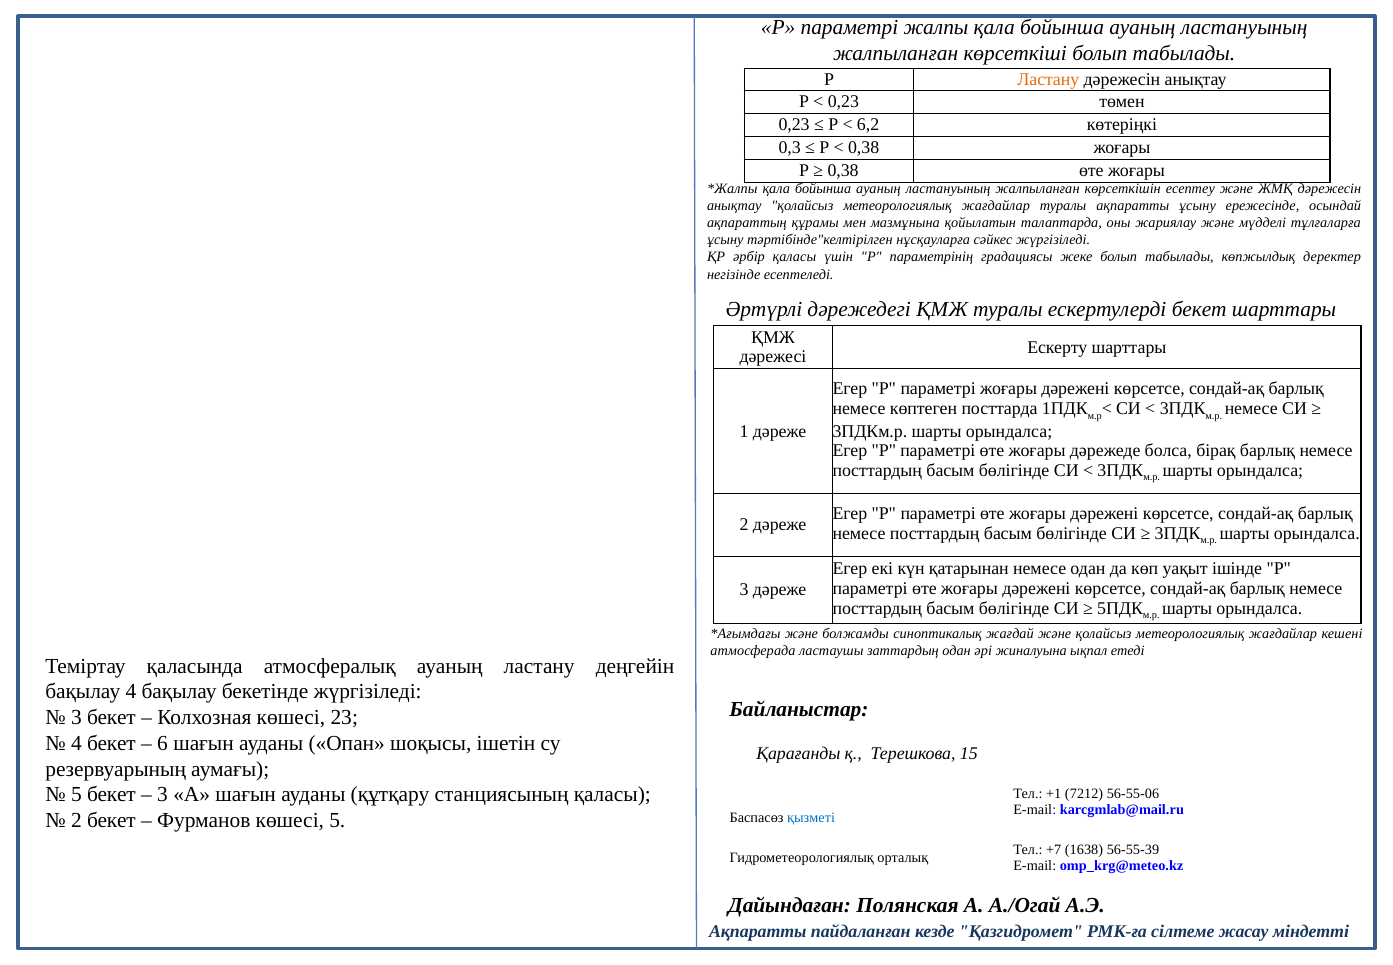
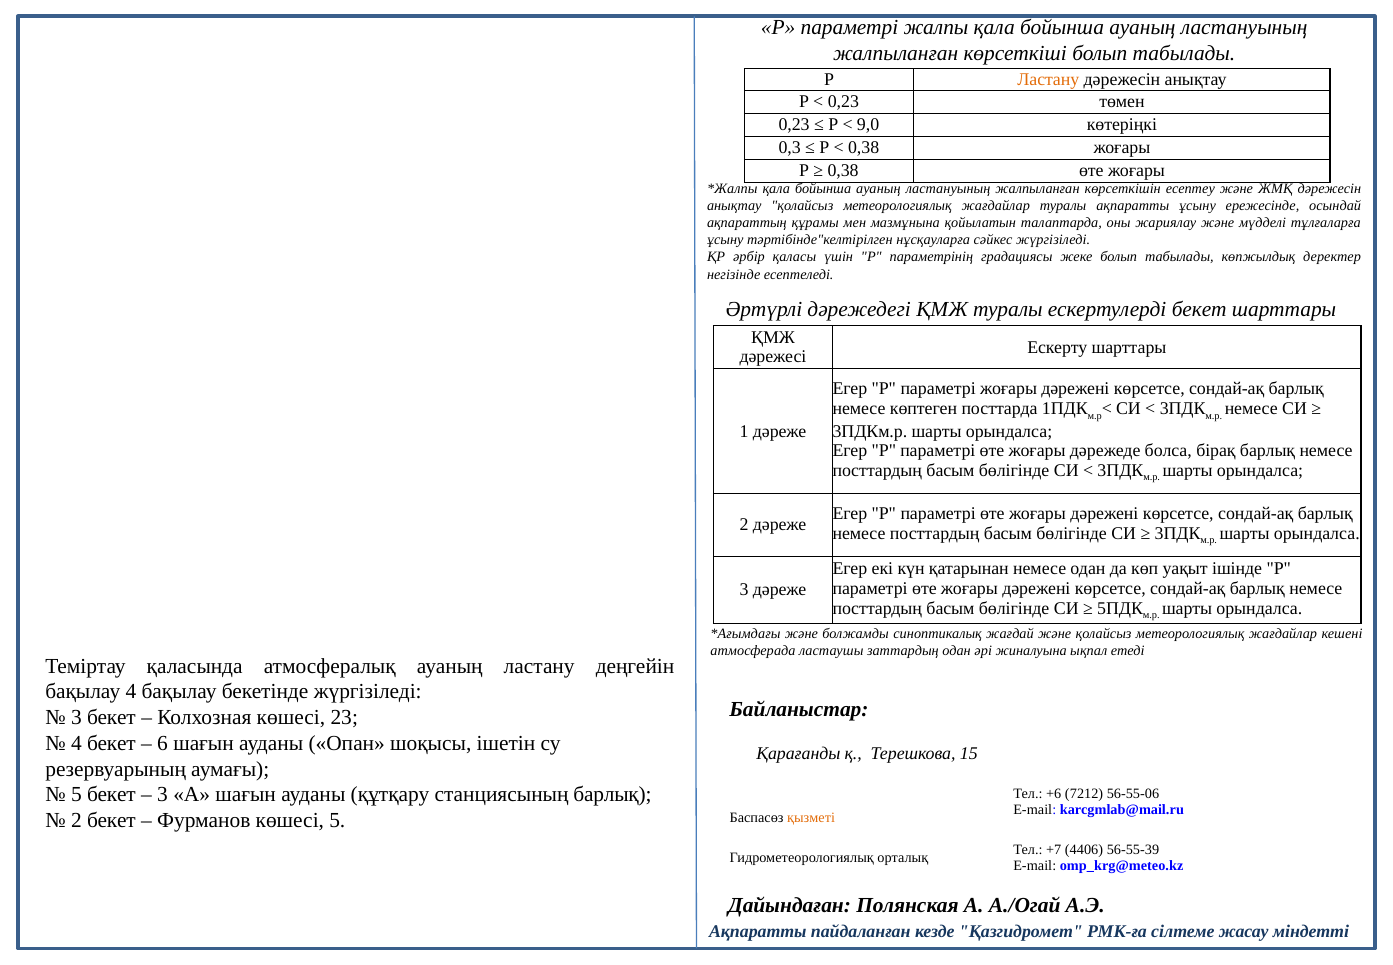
6,2: 6,2 -> 9,0 (868, 124)
станциясының қаласы: қаласы -> барлық (612, 794)
+1: +1 -> +6 (1054, 793)
қызметі colour: blue -> orange (811, 817)
1638: 1638 -> 4406 (1084, 849)
